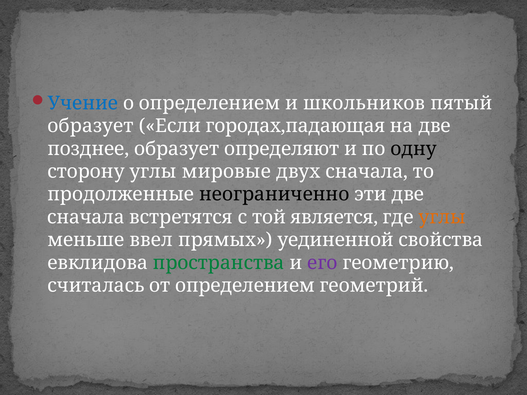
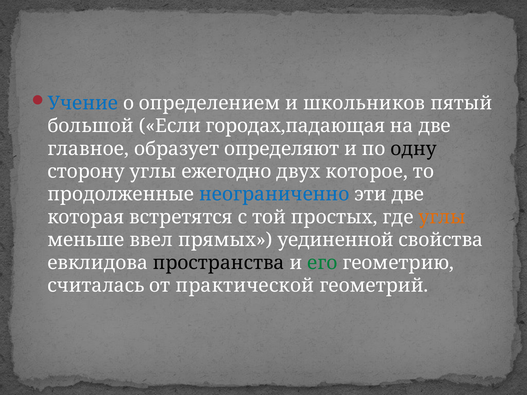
образует: образует -> большой (91, 126)
позднее: позднее -> главное (88, 149)
мировые: мировые -> ежегодно (227, 172)
двух сначала: сначала -> которое (367, 172)
неограниченно colour: black -> blue (274, 195)
сначала: сначала -> которая (86, 217)
является: является -> простых (334, 217)
пространства colour: green -> black (219, 263)
его colour: purple -> green (322, 263)
от определением: определением -> практической (245, 286)
